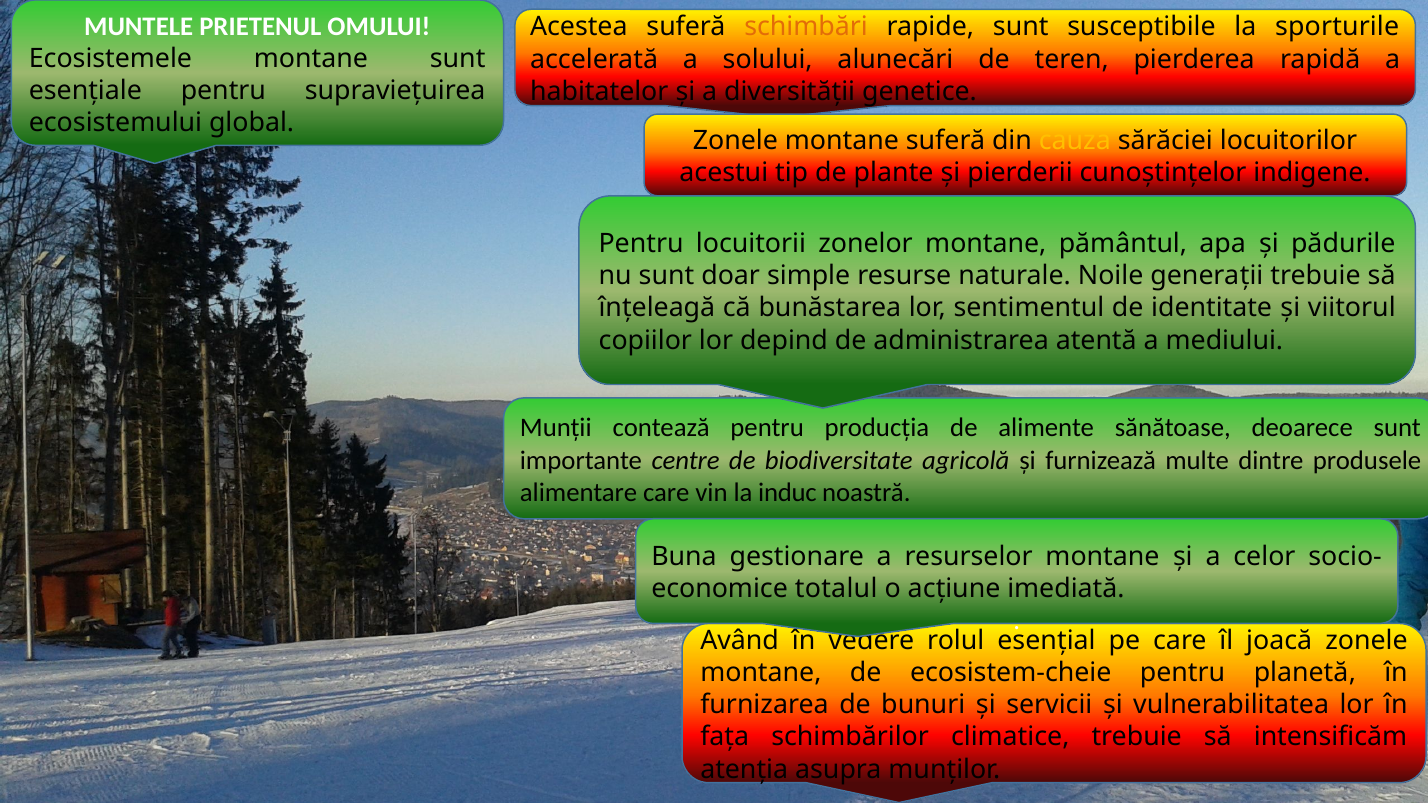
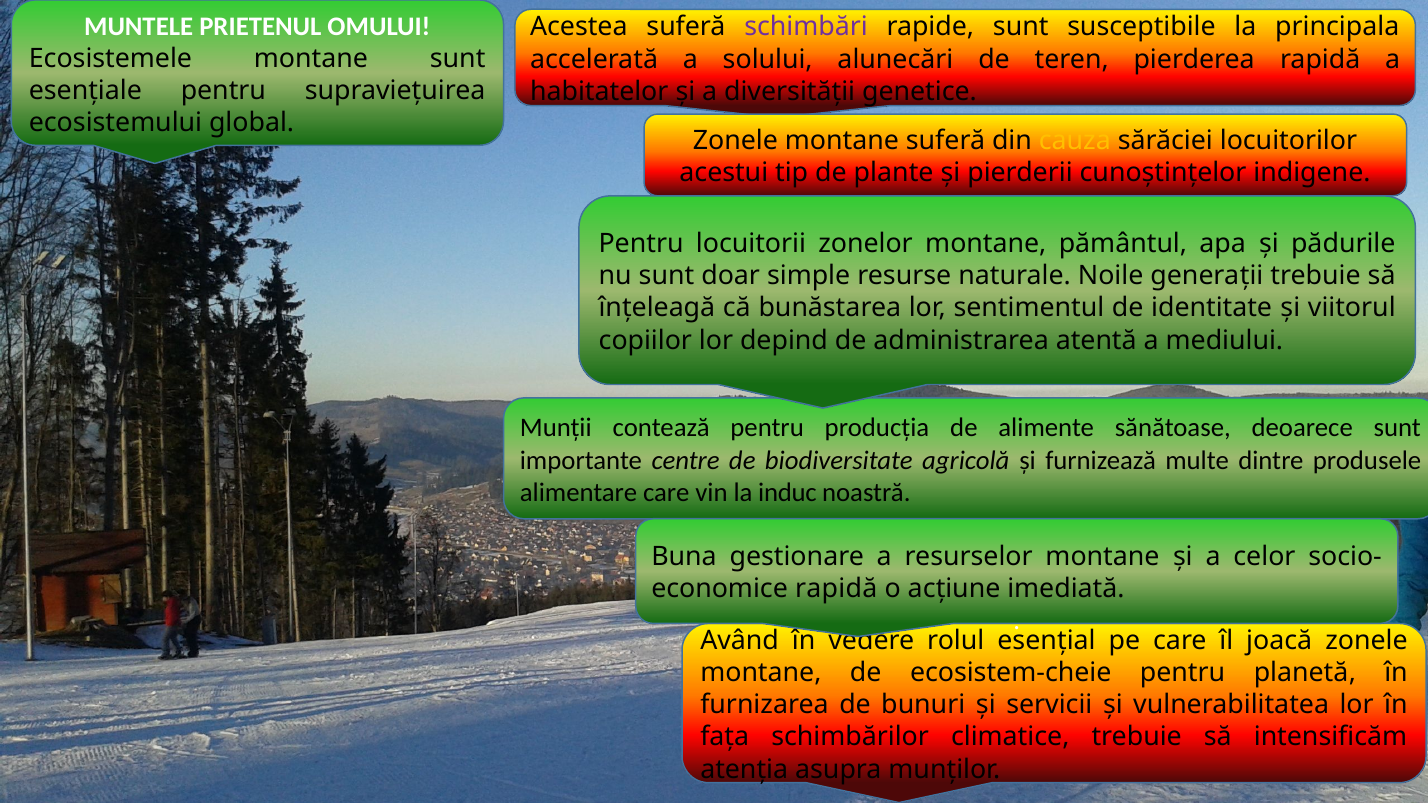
schimbări colour: orange -> purple (806, 27)
sporturile: sporturile -> principala (1337, 27)
totalul: totalul -> rapidă (836, 589)
